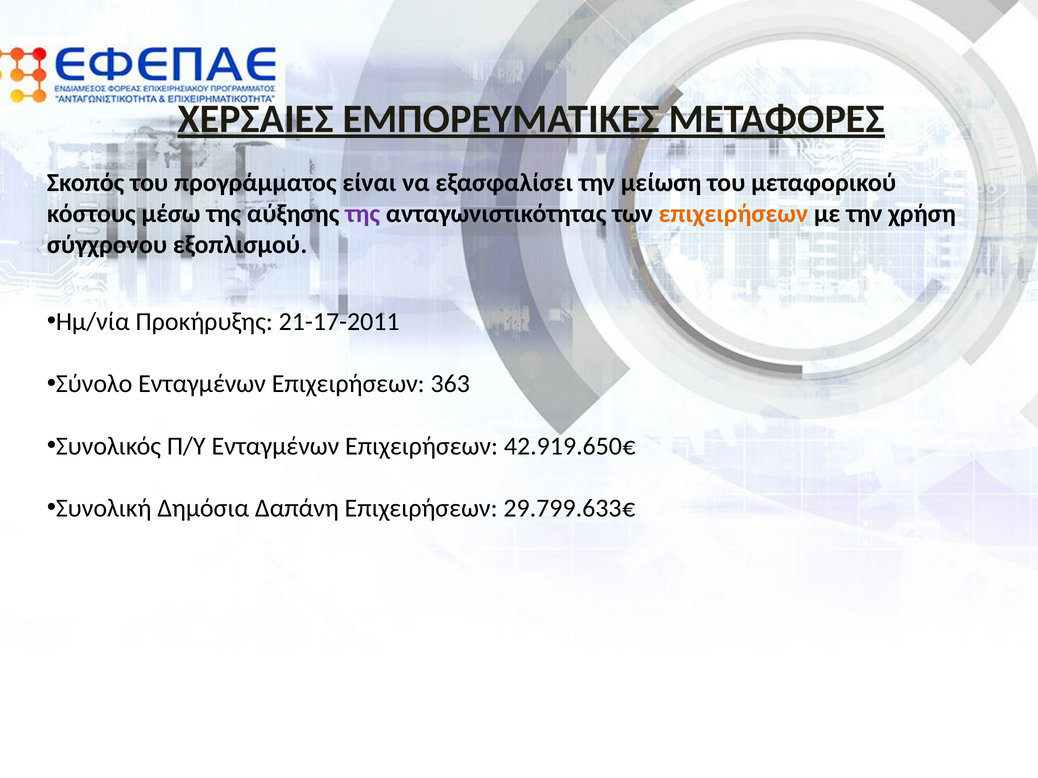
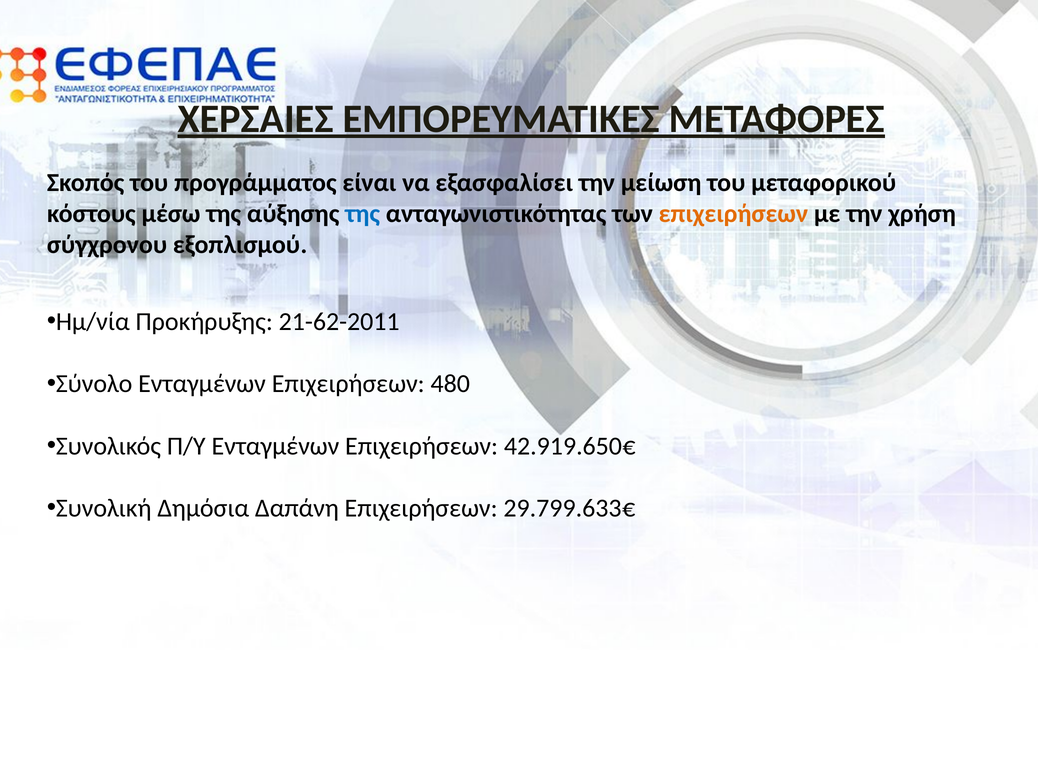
της colour: purple -> blue (363, 214)
21-17-2011: 21-17-2011 -> 21-62-2011 (339, 322)
363: 363 -> 480 (450, 384)
